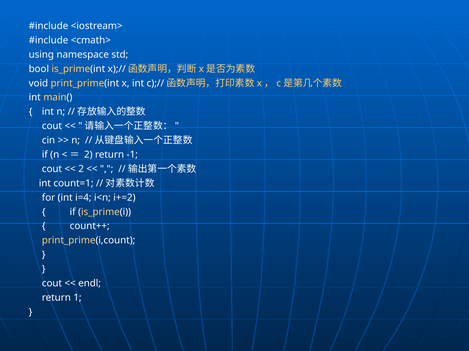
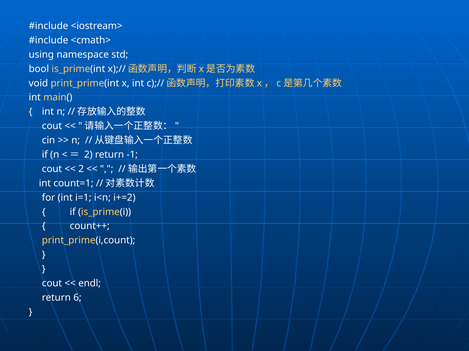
i=4: i=4 -> i=1 (83, 198)
1: 1 -> 6 (77, 298)
